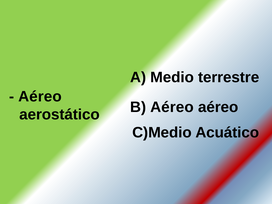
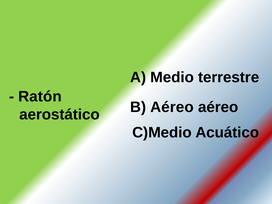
Aéreo: Aéreo -> Ratón (40, 96)
